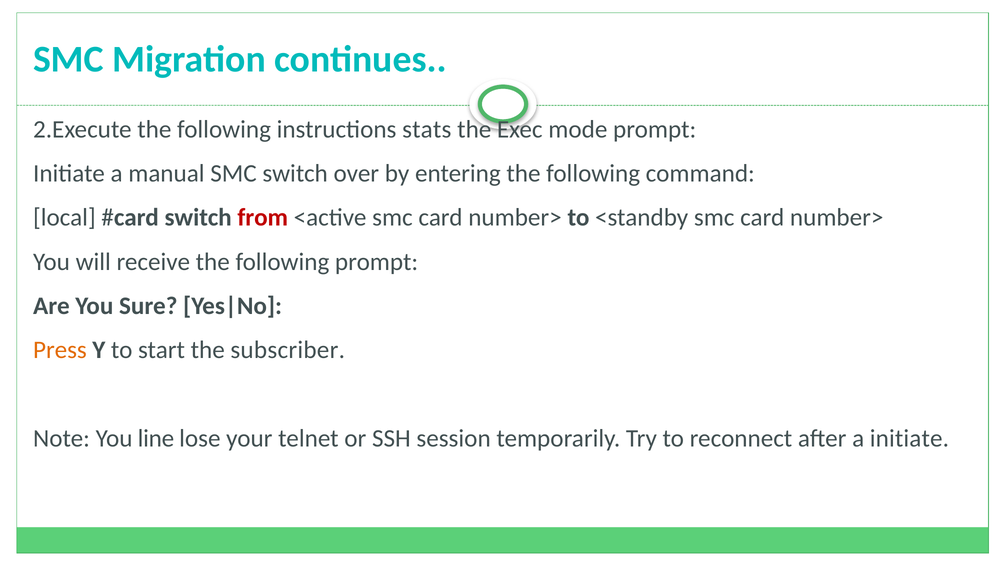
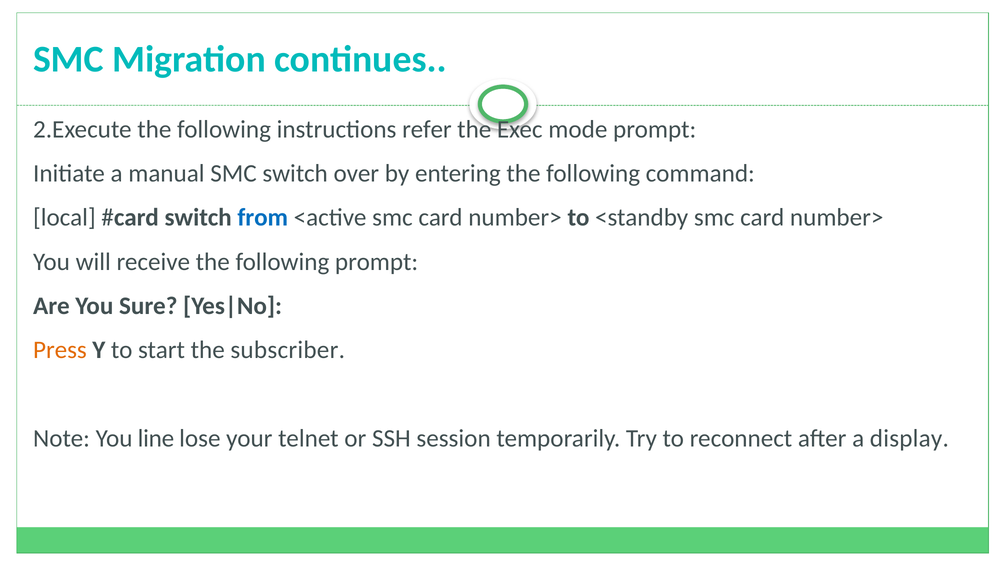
stats: stats -> refer (427, 129)
from colour: red -> blue (263, 218)
a initiate: initiate -> display (909, 439)
